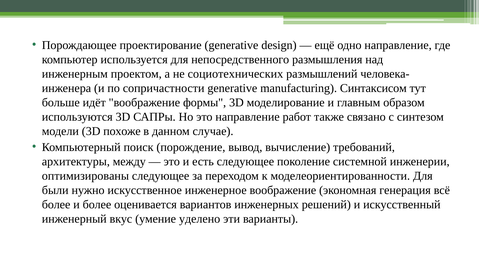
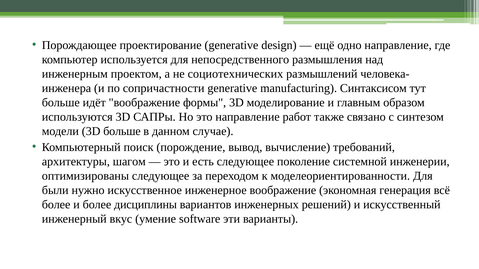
3D похоже: похоже -> больше (122, 131)
между: между -> шагом (129, 162)
оценивается: оценивается -> дисциплины (146, 205)
уделено: уделено -> software (200, 219)
